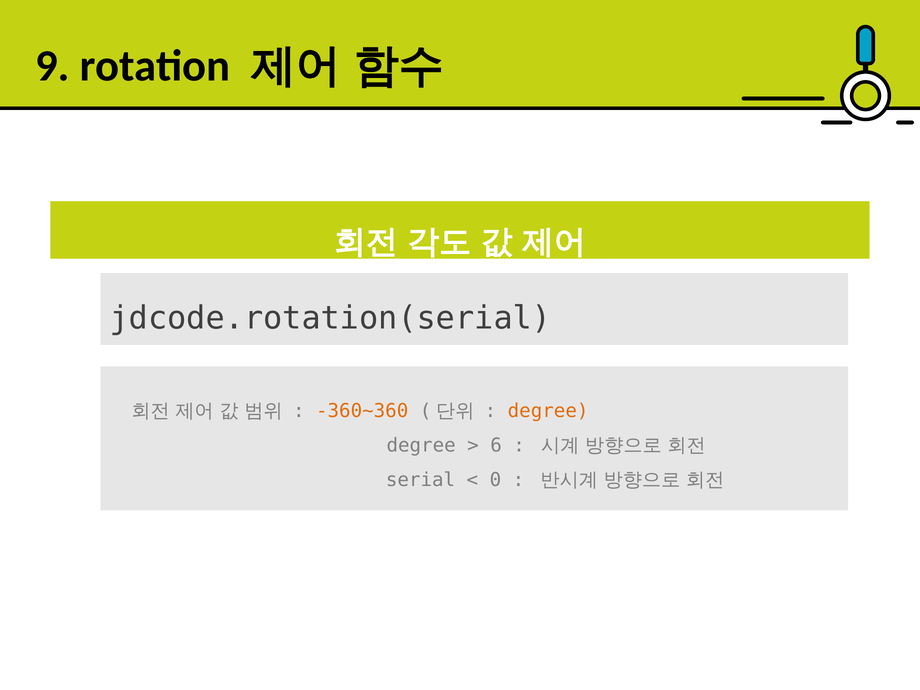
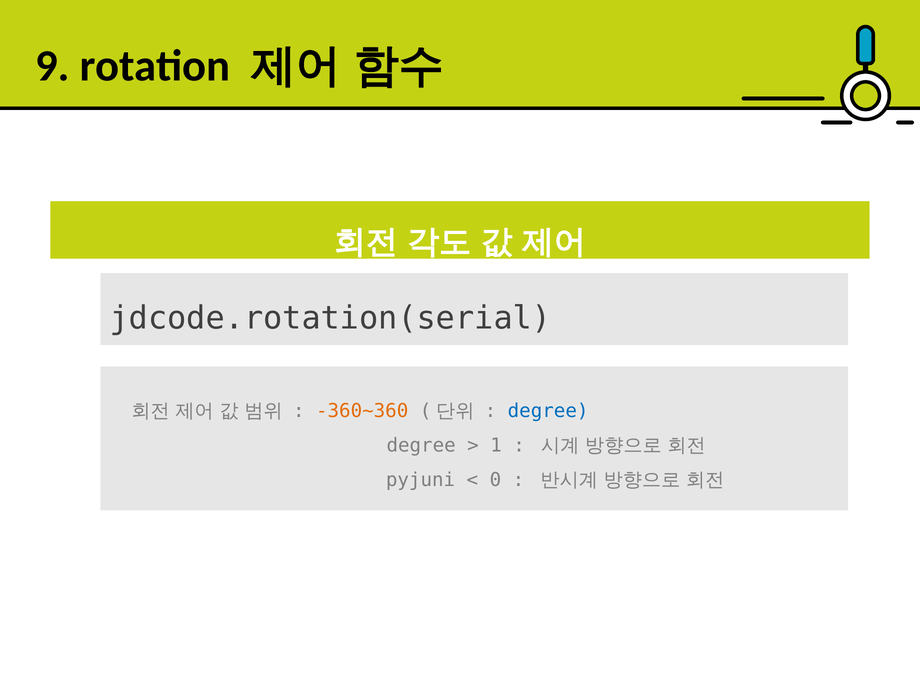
degree colour: orange -> blue (548, 411)
6: 6 -> 1 (496, 445)
serial: serial -> pyjuni (421, 480)
